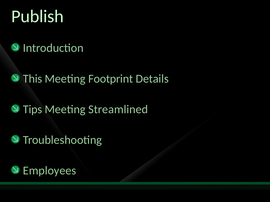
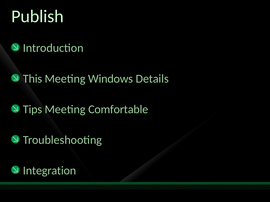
Footprint: Footprint -> Windows (111, 79)
Streamlined: Streamlined -> Comfortable (118, 110)
Employees: Employees -> Integration (50, 171)
